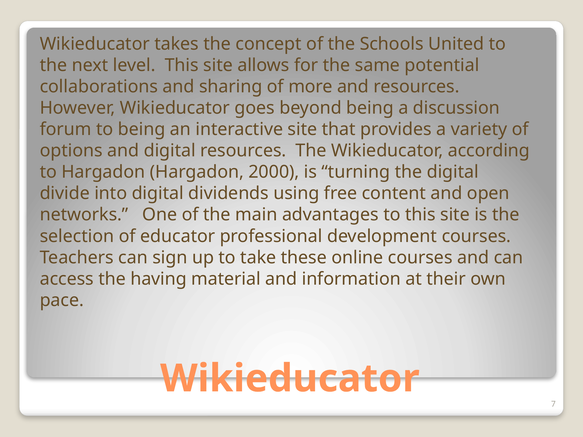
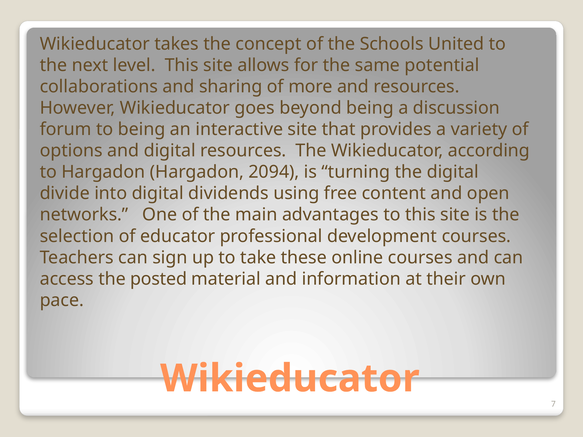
2000: 2000 -> 2094 (274, 172)
having: having -> posted (159, 279)
